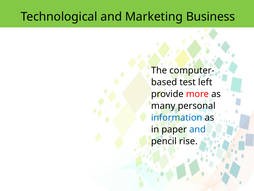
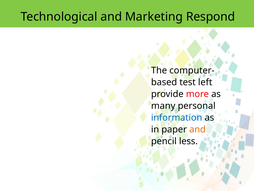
Business: Business -> Respond (211, 17)
and colour: blue -> orange (197, 129)
rise: rise -> less (188, 141)
